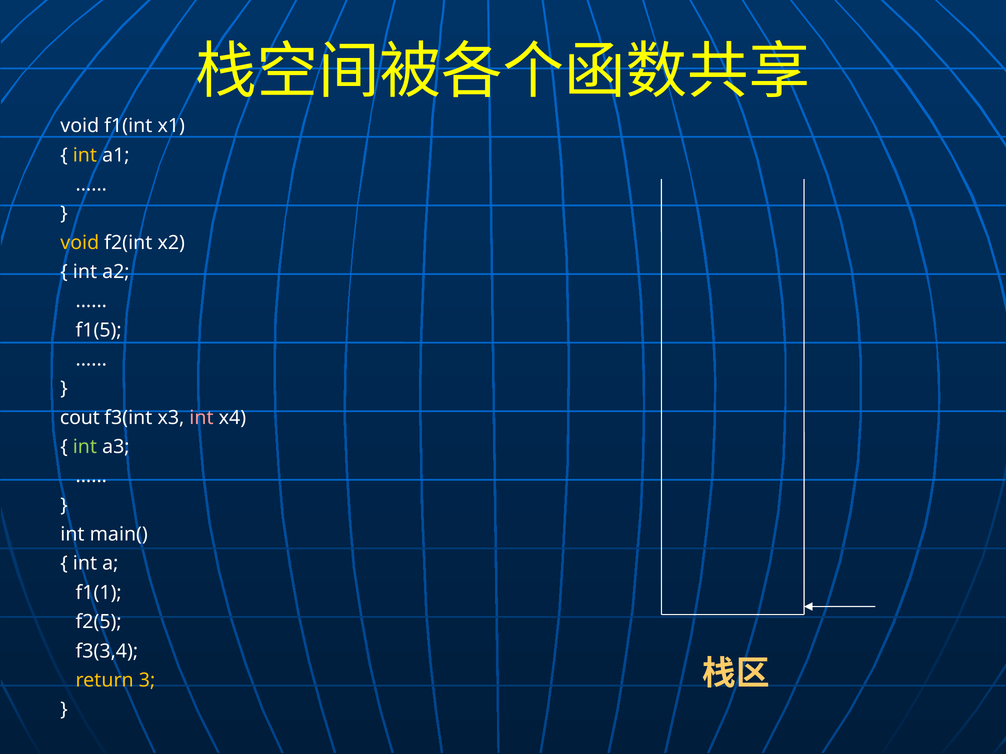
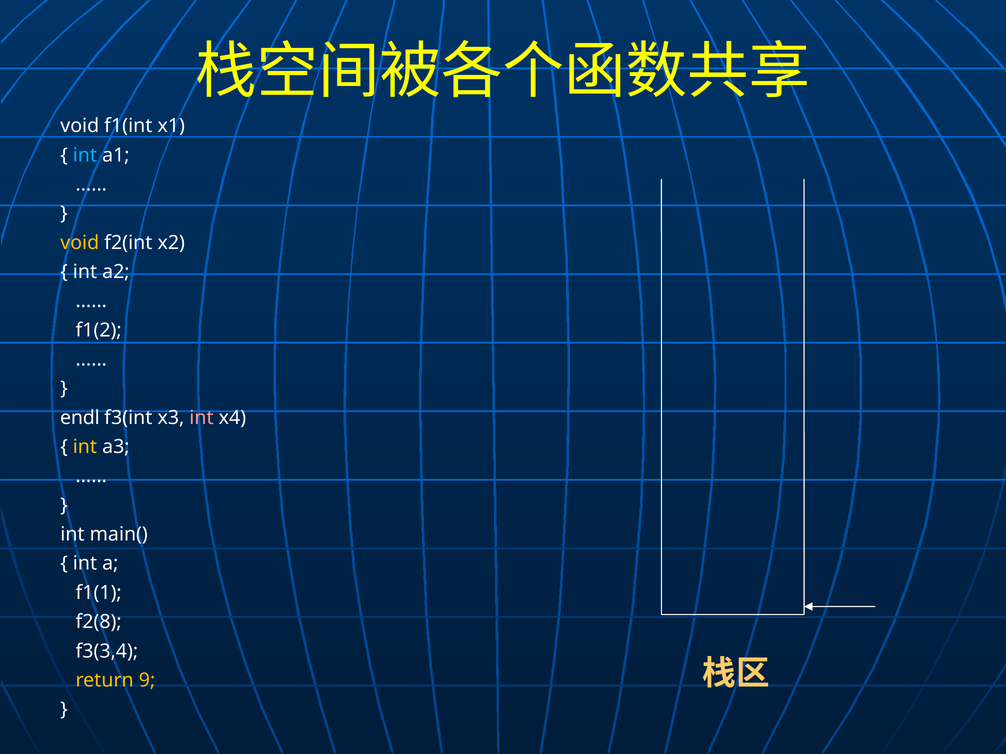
int colour: yellow -> light blue (85, 155)
f1(5: f1(5 -> f1(2 (99, 330)
cout: cout -> endl (80, 418)
int colour: light green -> yellow (85, 447)
f2(5: f2(5 -> f2(8 (99, 622)
3: 3 -> 9 (147, 681)
